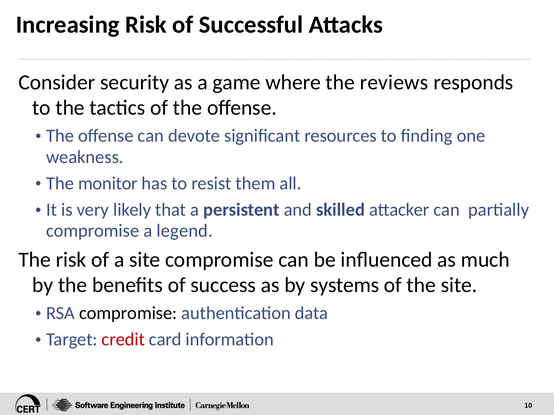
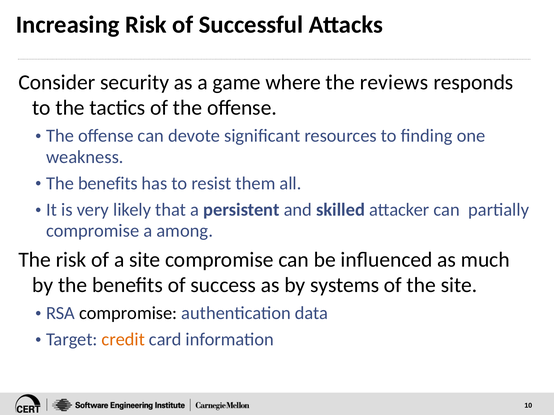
monitor: monitor -> benefits (108, 184)
legend: legend -> among (185, 231)
credit colour: red -> orange (123, 340)
